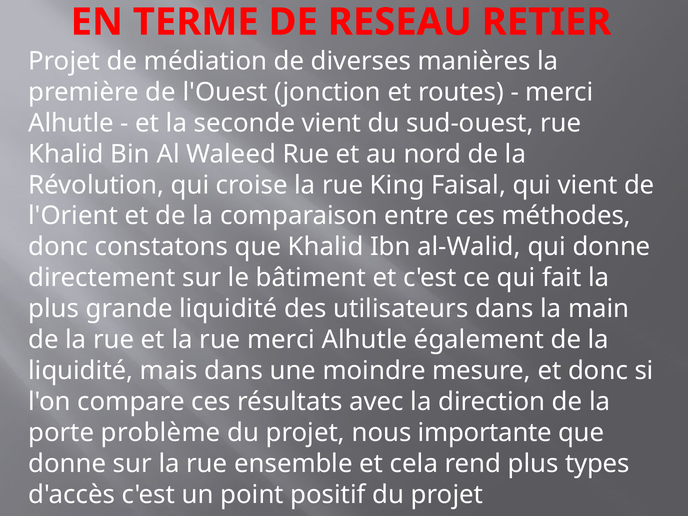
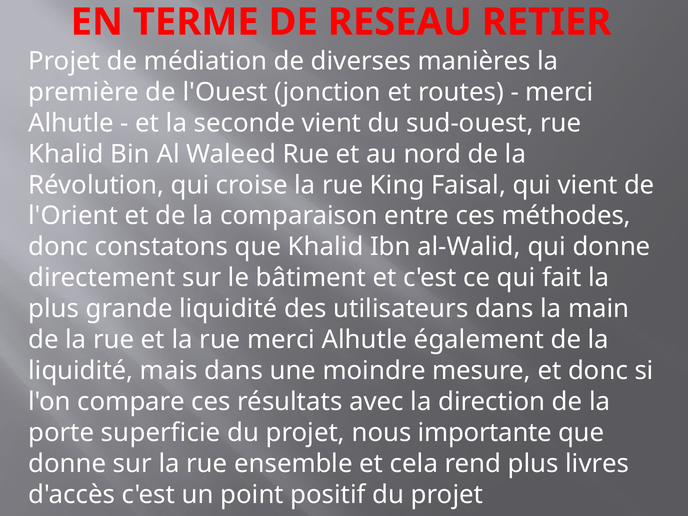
problème: problème -> superficie (161, 433)
types: types -> livres (597, 464)
